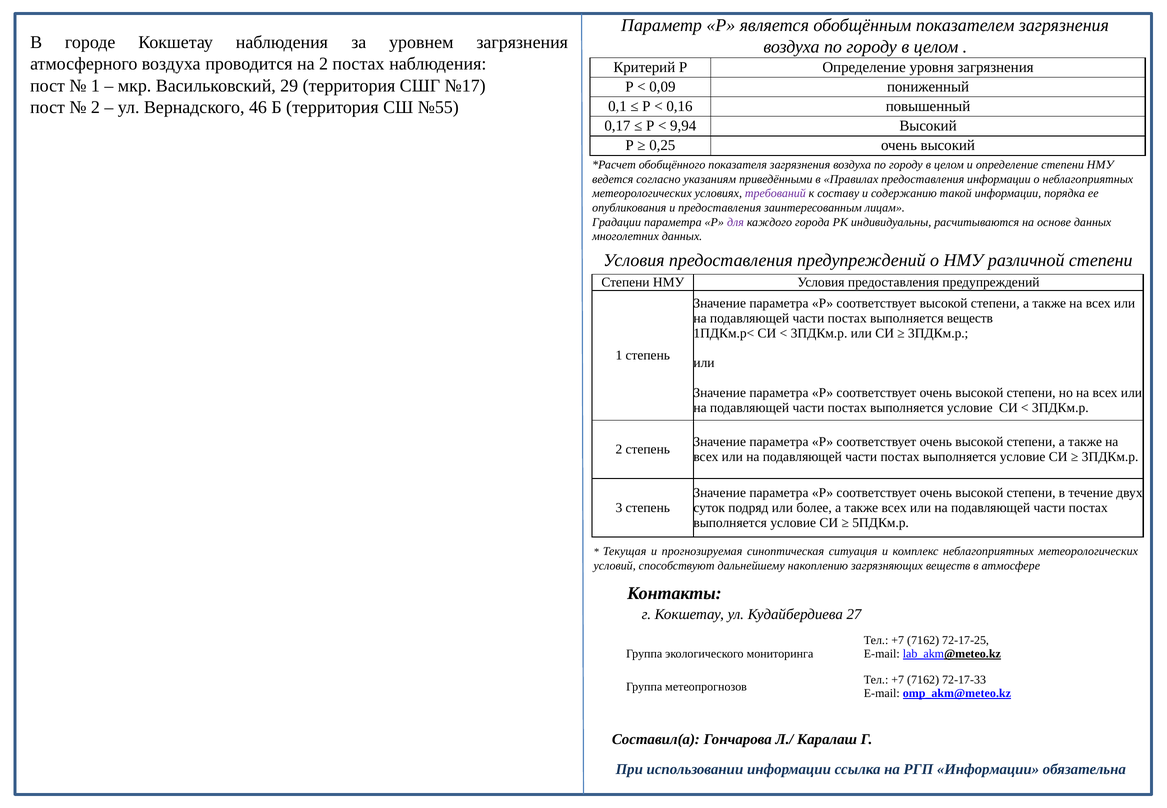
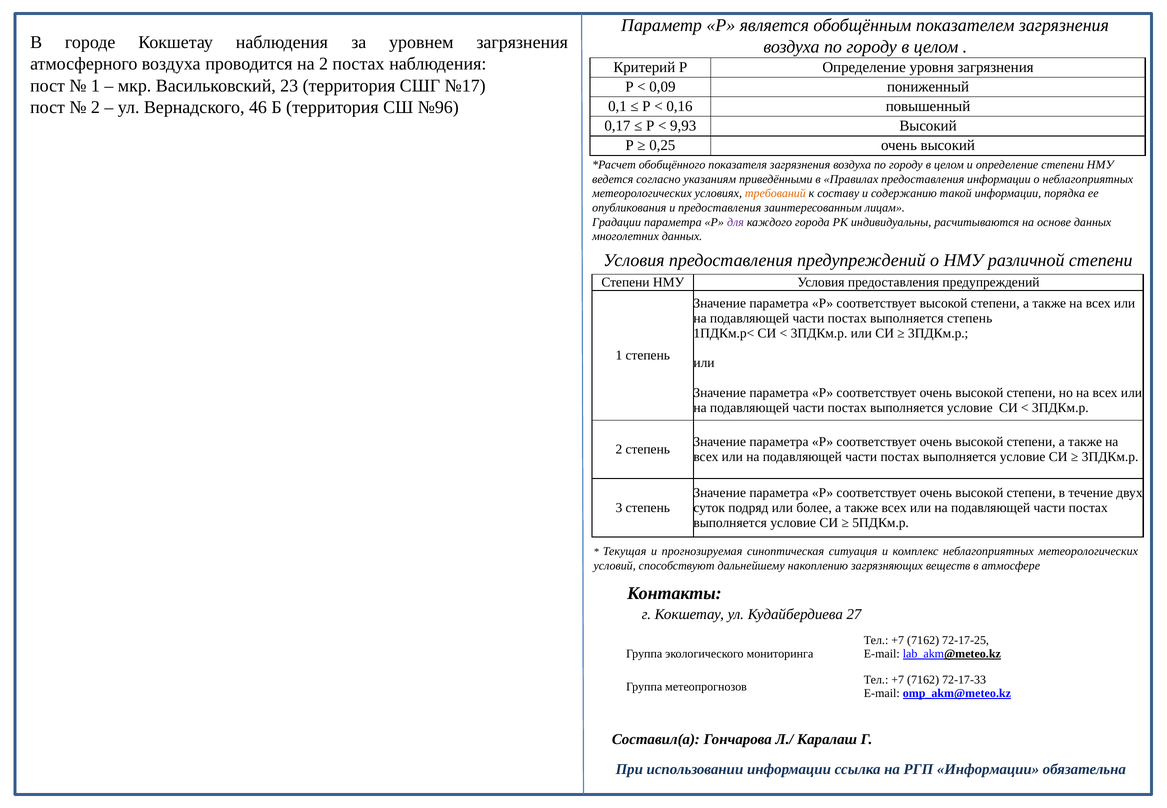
29: 29 -> 23 (289, 86)
№55: №55 -> №96 (438, 107)
9,94: 9,94 -> 9,93 (683, 126)
требований colour: purple -> orange (775, 194)
выполняется веществ: веществ -> степень (970, 318)
